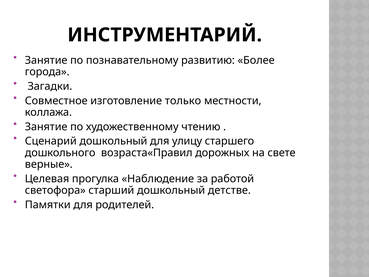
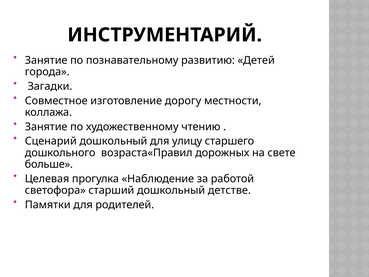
Более: Более -> Детей (256, 60)
только: только -> дорогу (183, 101)
верные: верные -> больше (49, 164)
